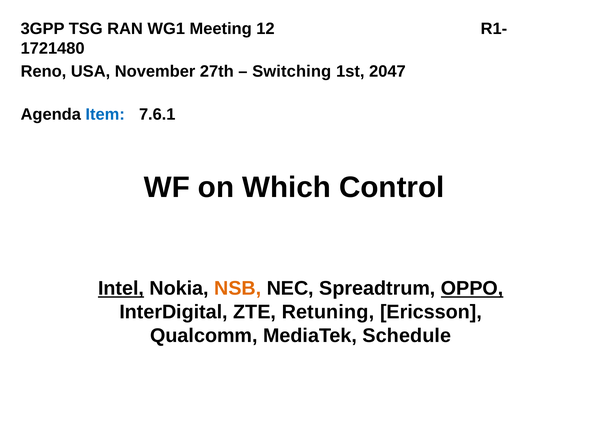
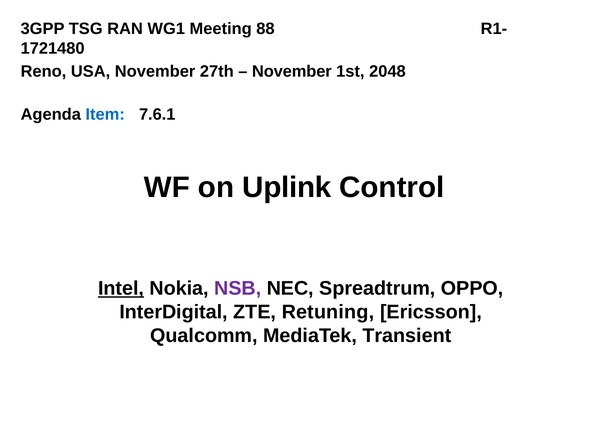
12: 12 -> 88 (265, 29)
Switching: Switching -> November (292, 71)
2047: 2047 -> 2048 (387, 71)
Which: Which -> Uplink (287, 188)
NSB colour: orange -> purple (238, 288)
OPPO underline: present -> none (472, 288)
Schedule: Schedule -> Transient (407, 336)
